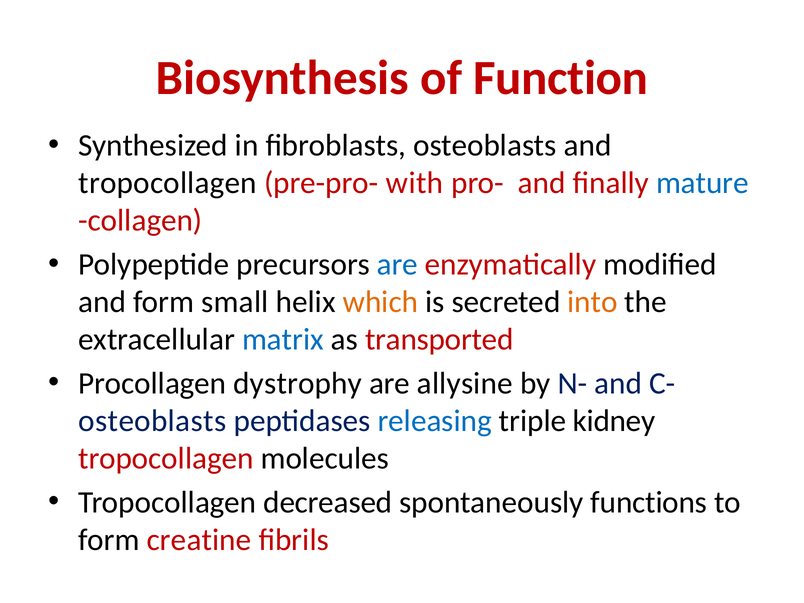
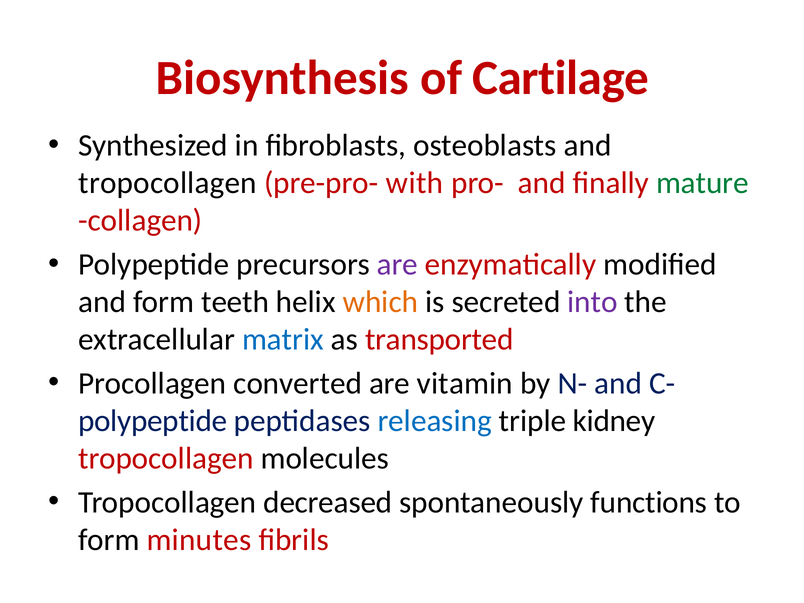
Function: Function -> Cartilage (561, 78)
mature colour: blue -> green (702, 183)
are colour: blue -> purple (397, 264)
small: small -> teeth (235, 302)
into colour: orange -> purple (592, 302)
dystrophy: dystrophy -> converted (298, 383)
allysine: allysine -> vitamin (465, 383)
osteoblasts: osteoblasts -> polypeptide (153, 421)
creatine: creatine -> minutes (199, 540)
